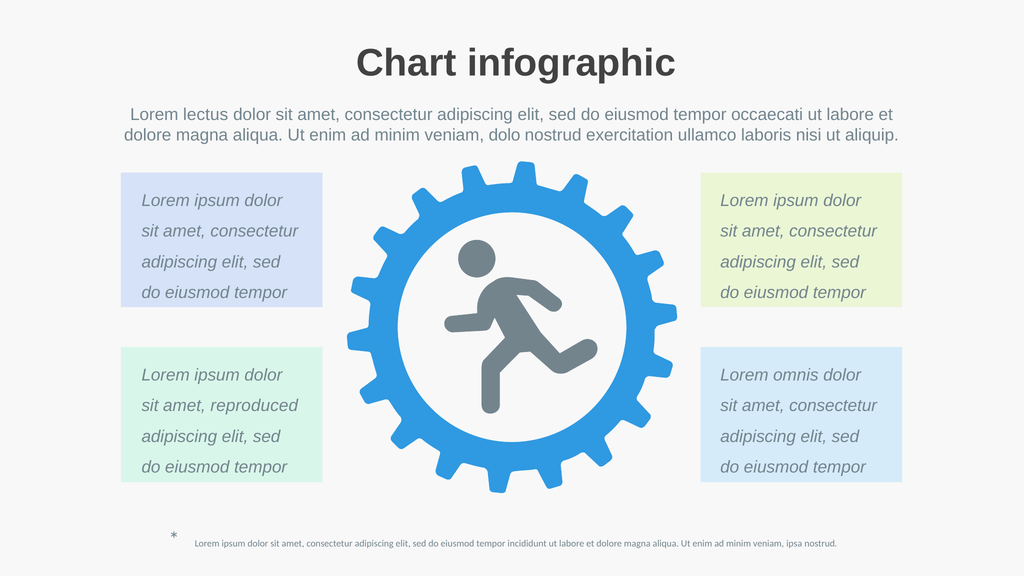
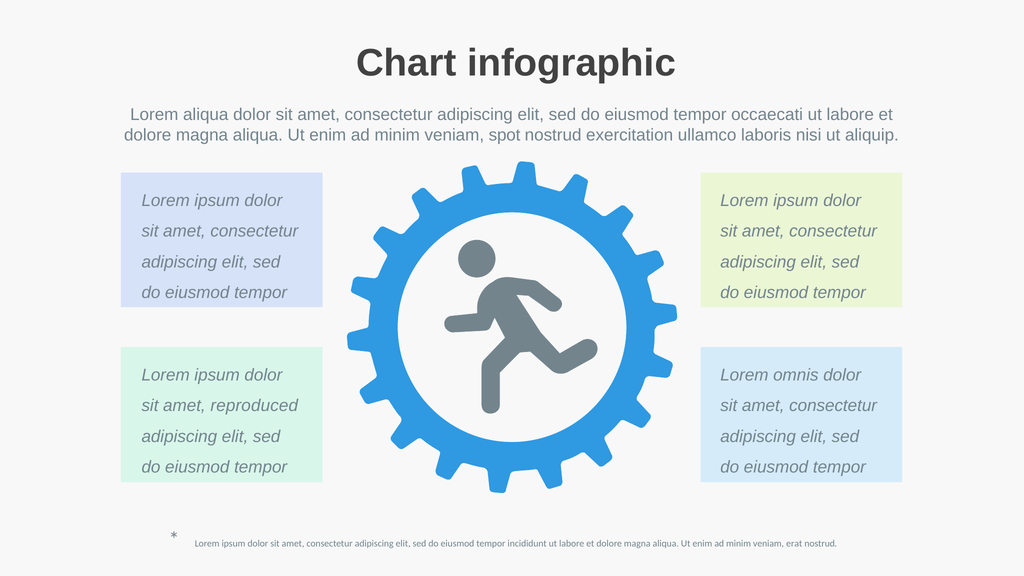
Lorem lectus: lectus -> aliqua (206, 115)
dolo: dolo -> spot (504, 135)
ipsa: ipsa -> erat (794, 544)
